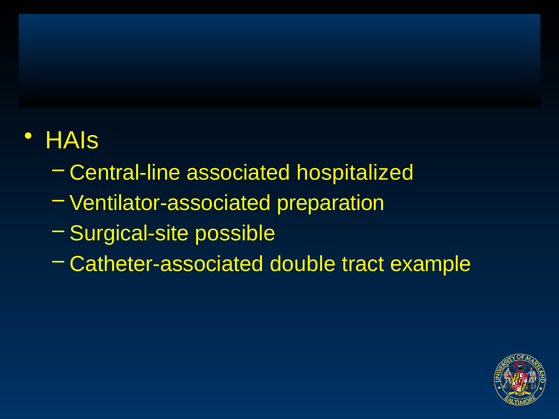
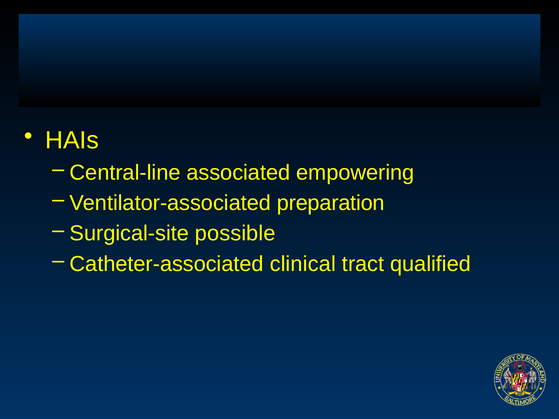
hospitalized: hospitalized -> empowering (355, 173)
double: double -> clinical (303, 264)
example: example -> qualified (431, 264)
